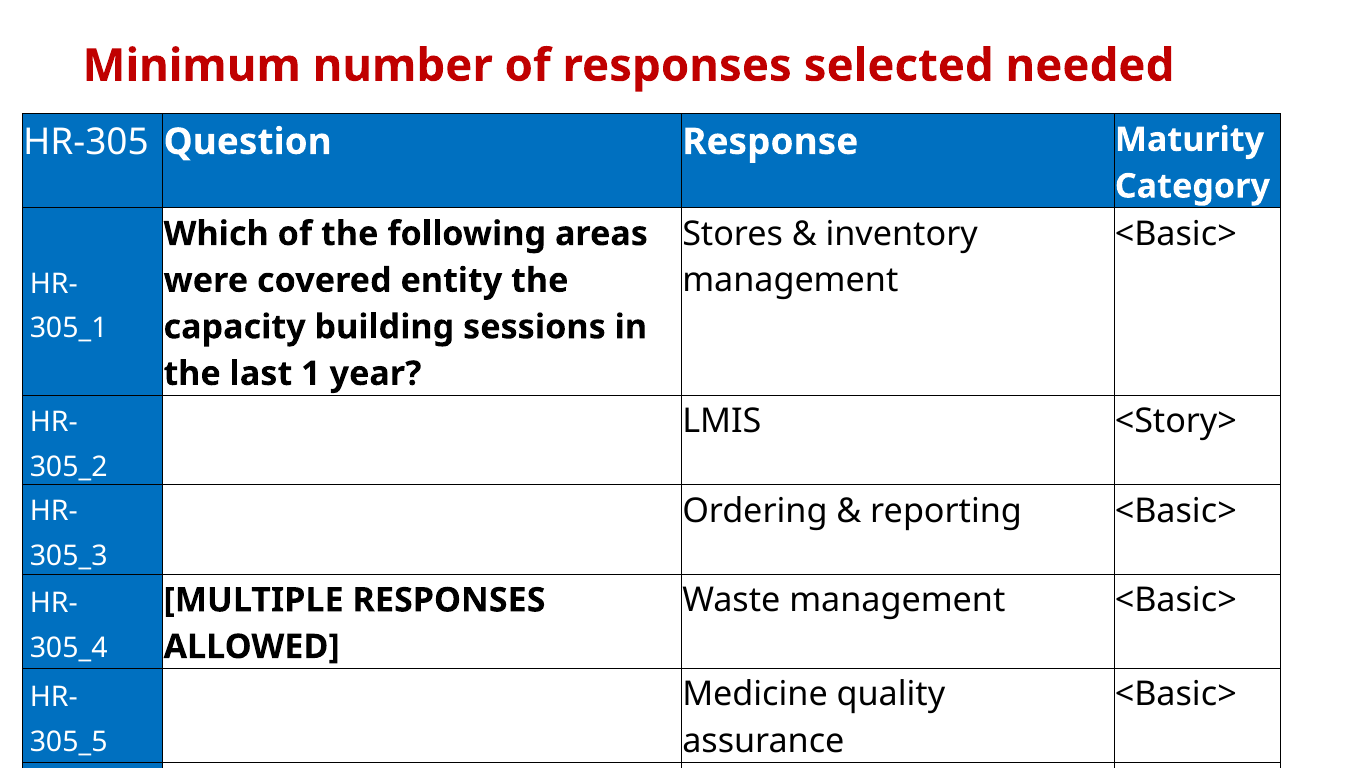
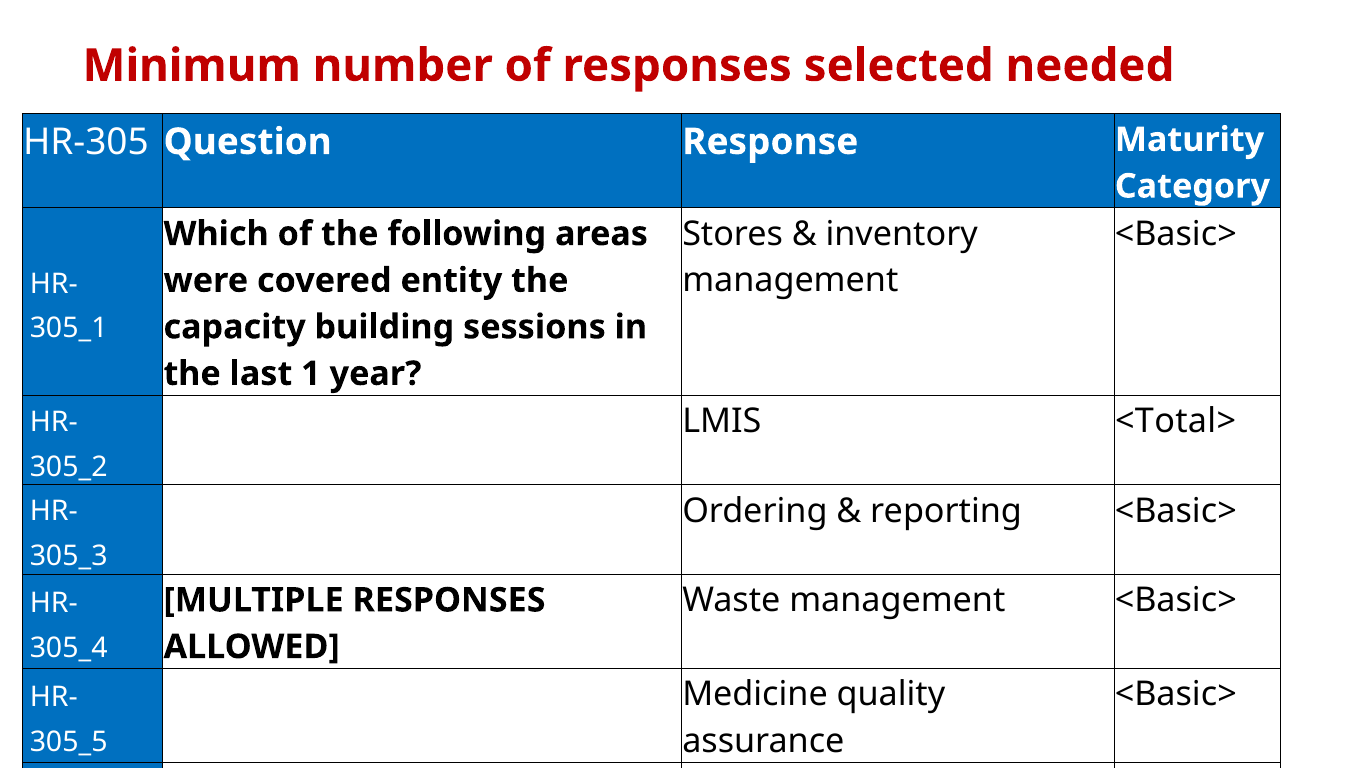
<Story>: <Story> -> <Total> (1176, 422)
